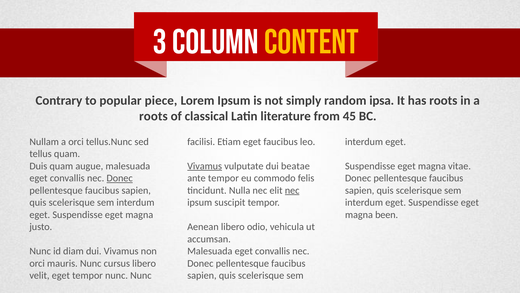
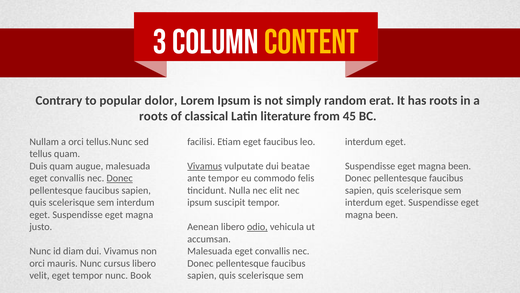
piece: piece -> dolor (161, 100)
ipsa: ipsa -> erat (382, 100)
vitae: vitae -> been (460, 166)
nec underline: present -> none (292, 190)
odio underline: none -> present (257, 226)
nunc Nunc: Nunc -> Book (141, 275)
